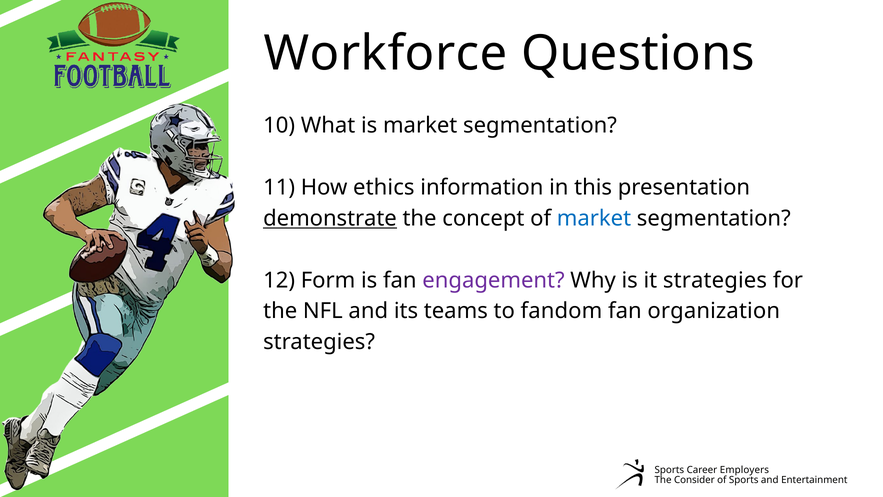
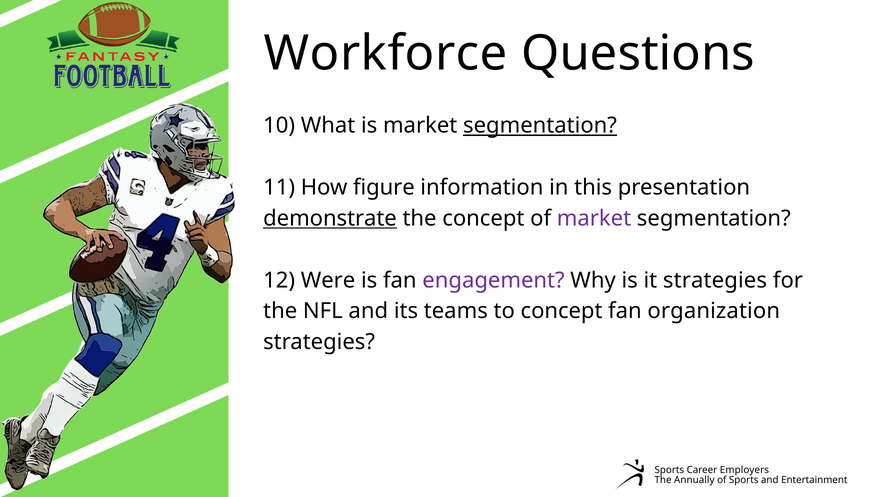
segmentation underline: none -> present (540, 126)
ethics: ethics -> figure (384, 187)
market colour: blue -> purple (594, 218)
Form: Form -> Were (328, 280)
to fandom: fandom -> concept (562, 311)
Consider: Consider -> Annually (694, 480)
